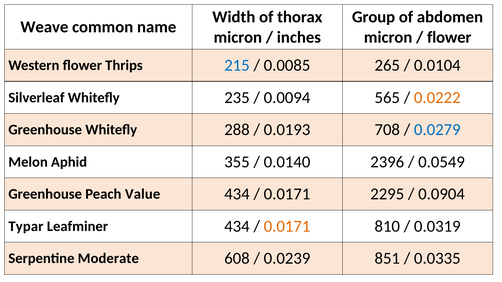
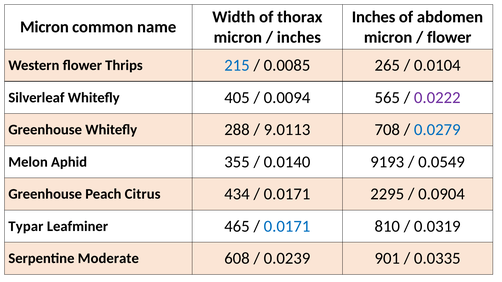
Group: Group -> Inches (374, 17)
Weave: Weave -> Micron (44, 27)
235: 235 -> 405 (237, 98)
0.0222 colour: orange -> purple (437, 98)
0.0193: 0.0193 -> 9.0113 (287, 130)
2396: 2396 -> 9193 (387, 162)
Value: Value -> Citrus (143, 194)
Leafminer 434: 434 -> 465 (237, 227)
0.0171 colour: orange -> blue (287, 227)
851: 851 -> 901 (387, 259)
